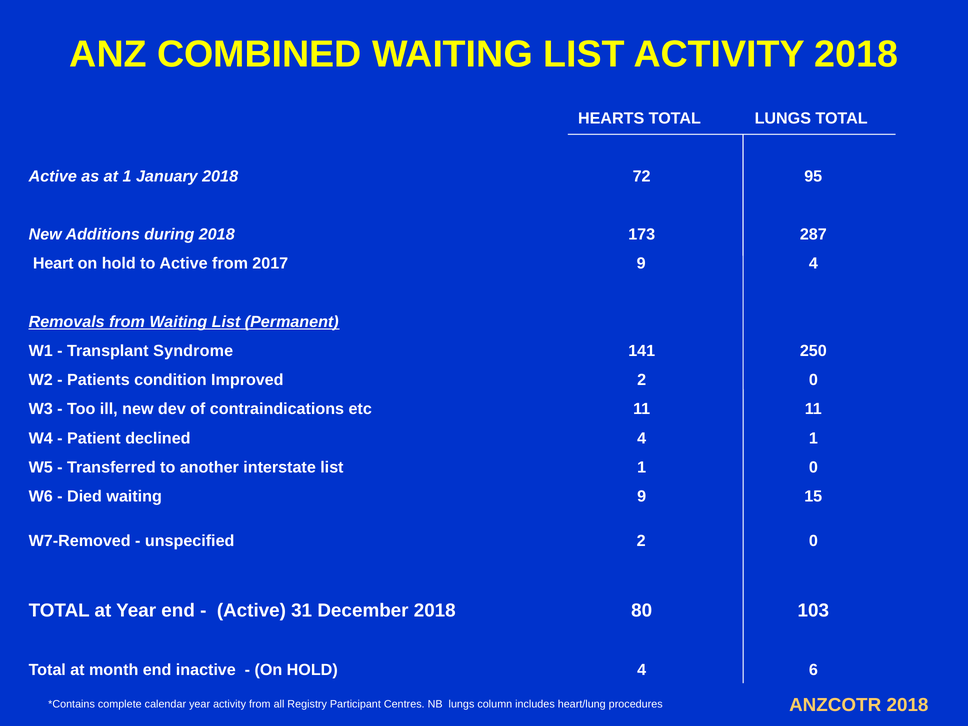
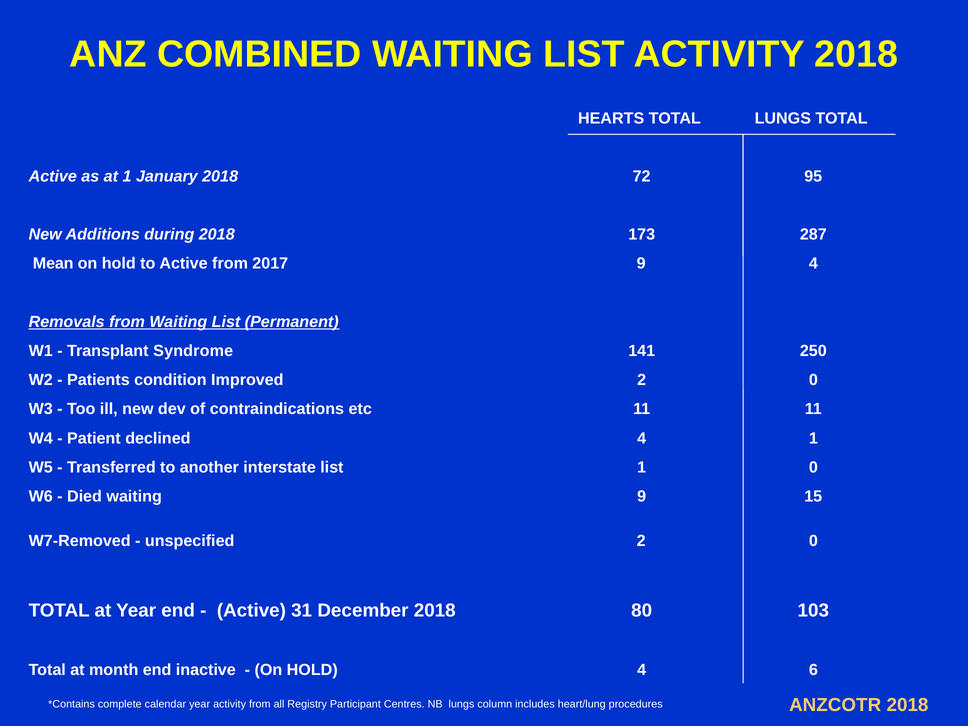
Heart: Heart -> Mean (53, 264)
